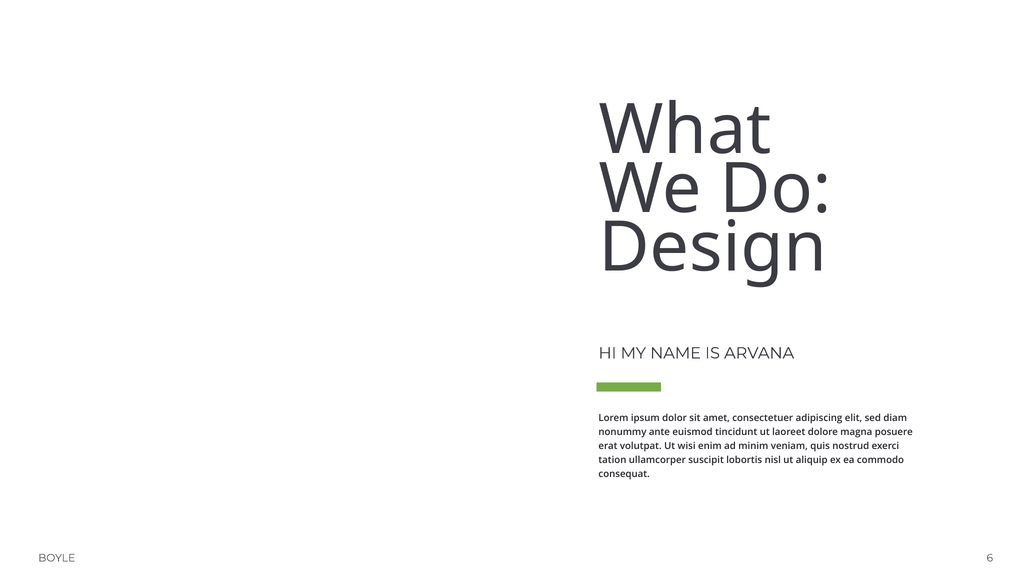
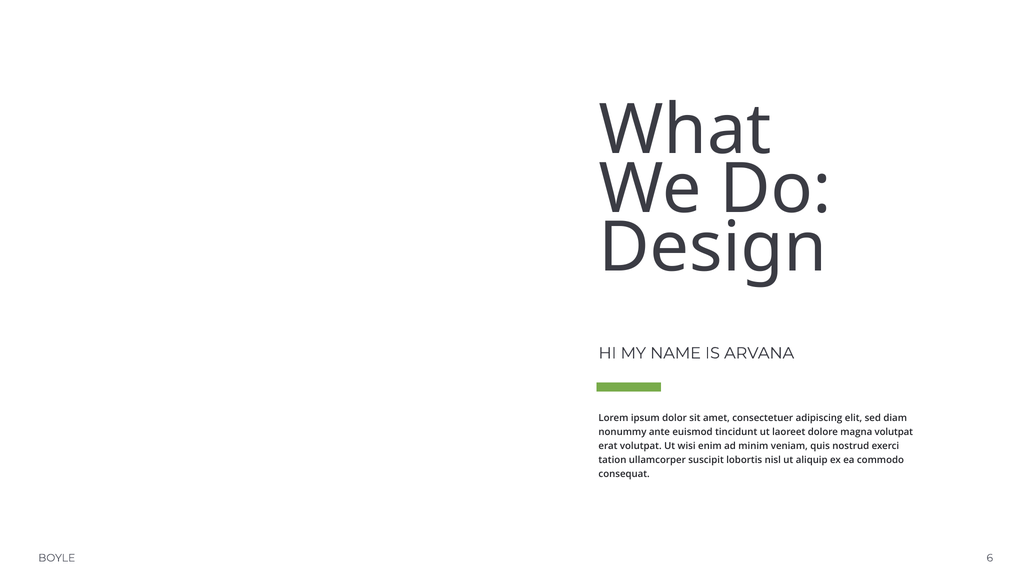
magna posuere: posuere -> volutpat (894, 432)
